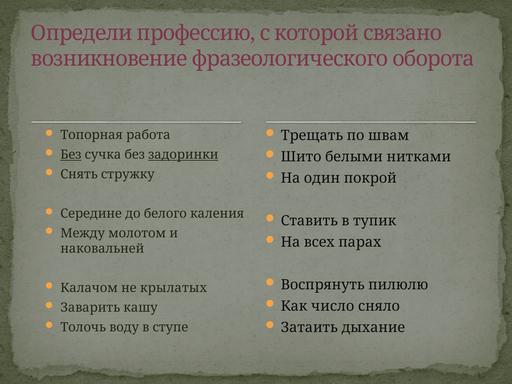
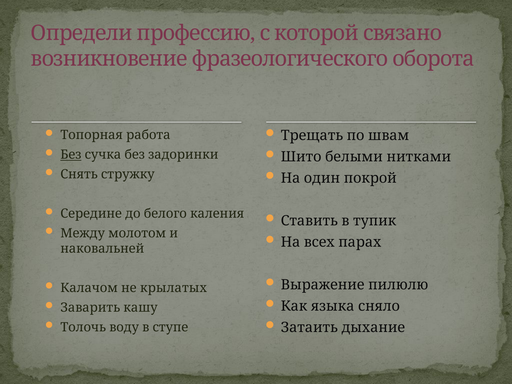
задоринки underline: present -> none (183, 155)
Воспрянуть: Воспрянуть -> Выражение (323, 285)
число: число -> языка (333, 306)
